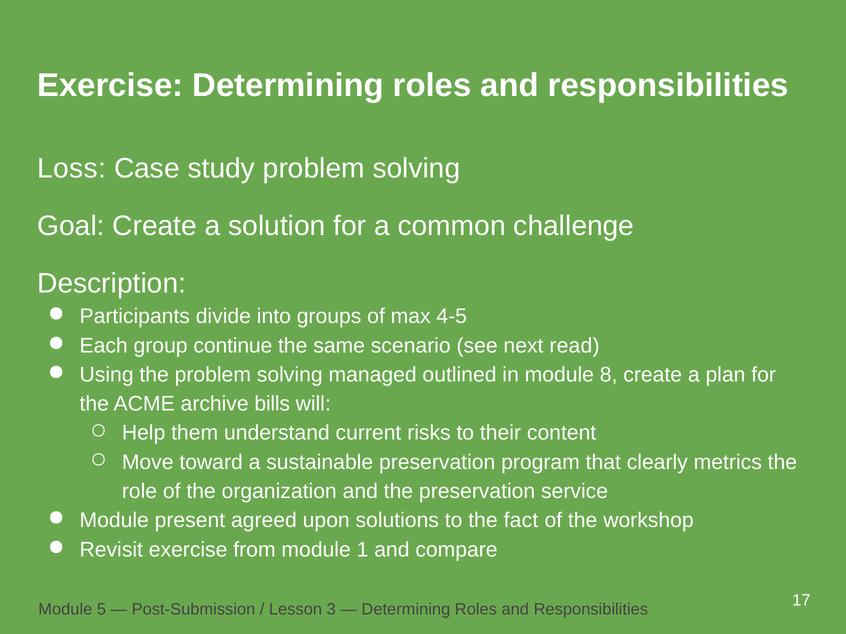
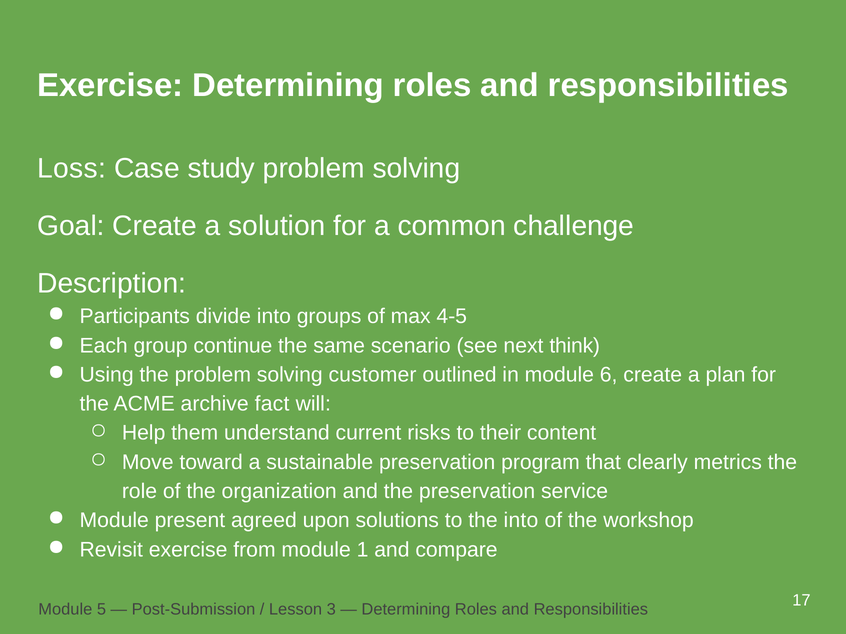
read: read -> think (575, 346)
managed: managed -> customer (373, 375)
8: 8 -> 6 (609, 375)
bills: bills -> fact (272, 404)
the fact: fact -> into (521, 521)
